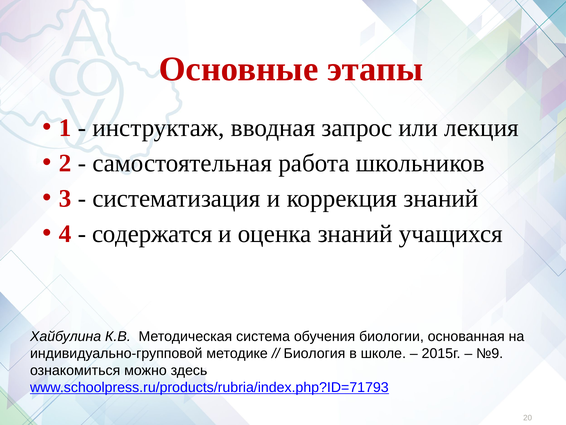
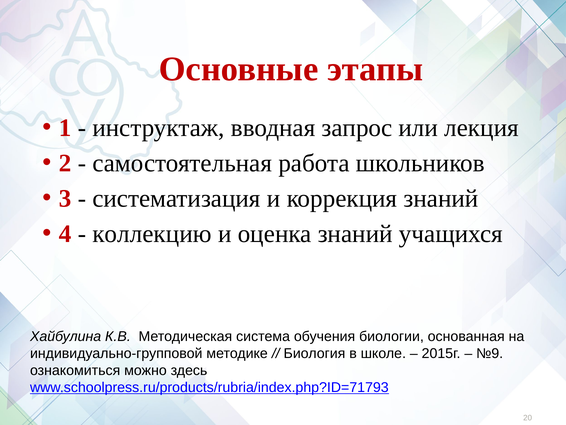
содержатся: содержатся -> коллекцию (152, 233)
